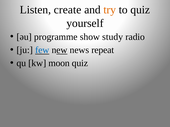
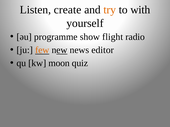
to quiz: quiz -> with (140, 10)
study: study -> flight (113, 37)
few colour: blue -> orange (42, 50)
repeat: repeat -> editor (103, 50)
